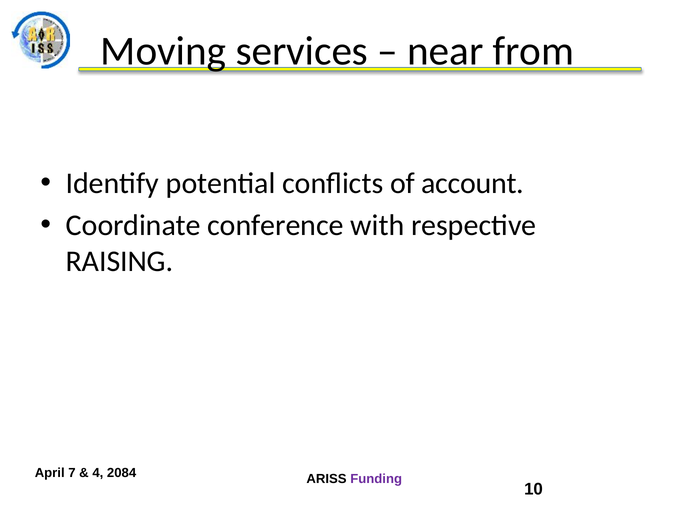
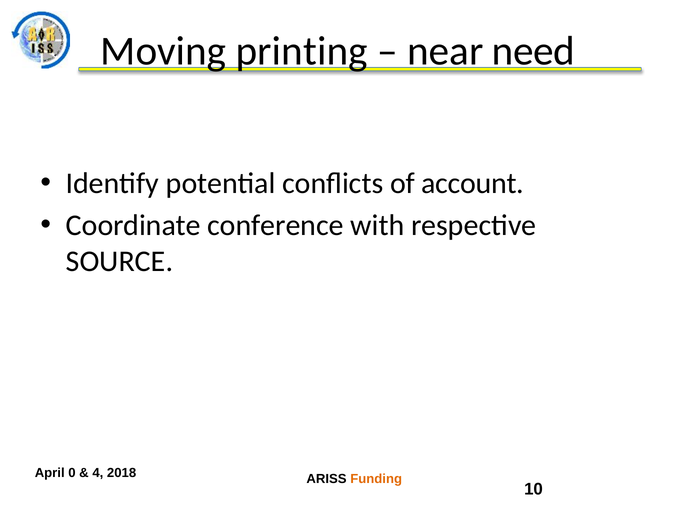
services: services -> printing (302, 51)
from: from -> need (534, 51)
RAISING: RAISING -> SOURCE (119, 262)
7: 7 -> 0 (72, 473)
2084: 2084 -> 2018 (122, 473)
Funding colour: purple -> orange (376, 479)
